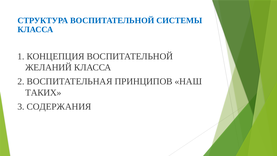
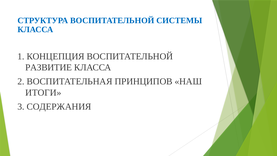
ЖЕЛАНИЙ: ЖЕЛАНИЙ -> РАЗВИТИЕ (49, 67)
ТАКИХ: ТАКИХ -> ИТОГИ (43, 92)
